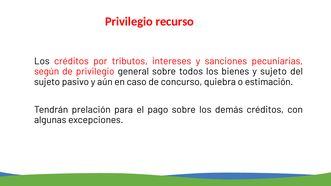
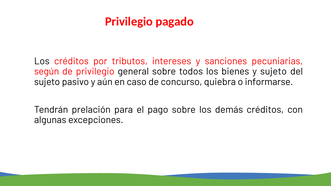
recurso: recurso -> pagado (175, 22)
estimación: estimación -> informarse (269, 82)
